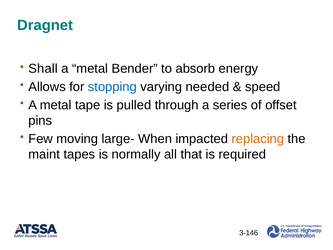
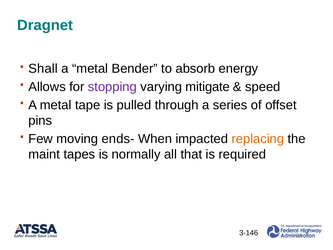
stopping colour: blue -> purple (112, 87)
needed: needed -> mitigate (208, 87)
large-: large- -> ends- (118, 139)
